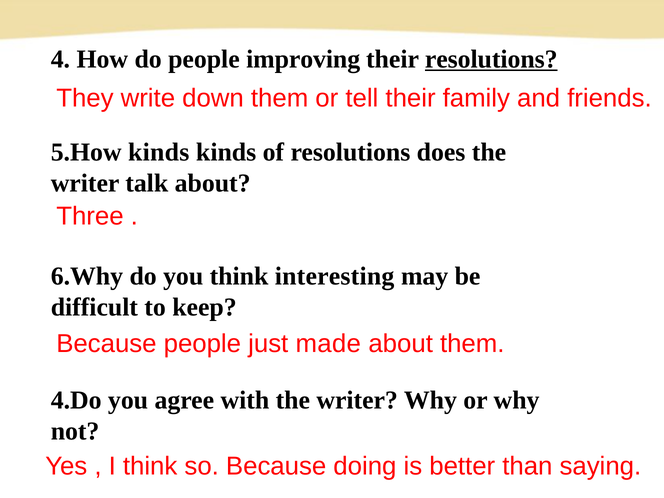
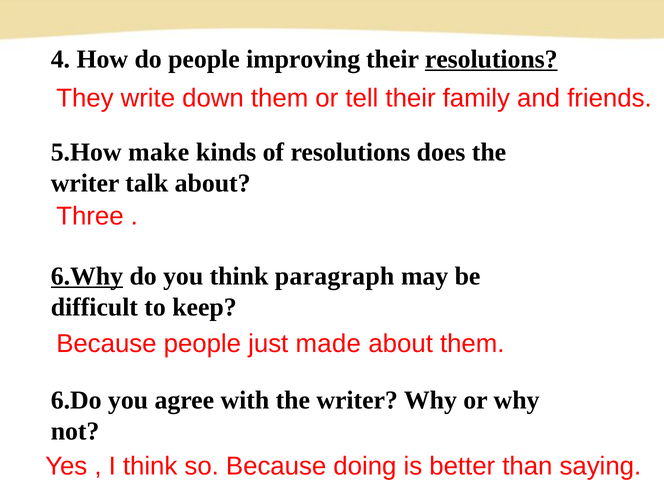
5.How kinds: kinds -> make (159, 152)
6.Why underline: none -> present (87, 276)
interesting: interesting -> paragraph (335, 276)
4.Do: 4.Do -> 6.Do (76, 400)
